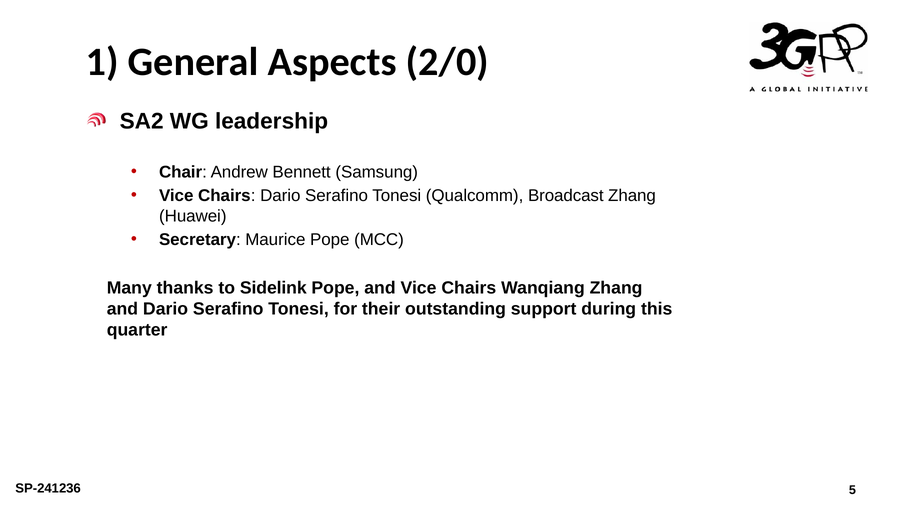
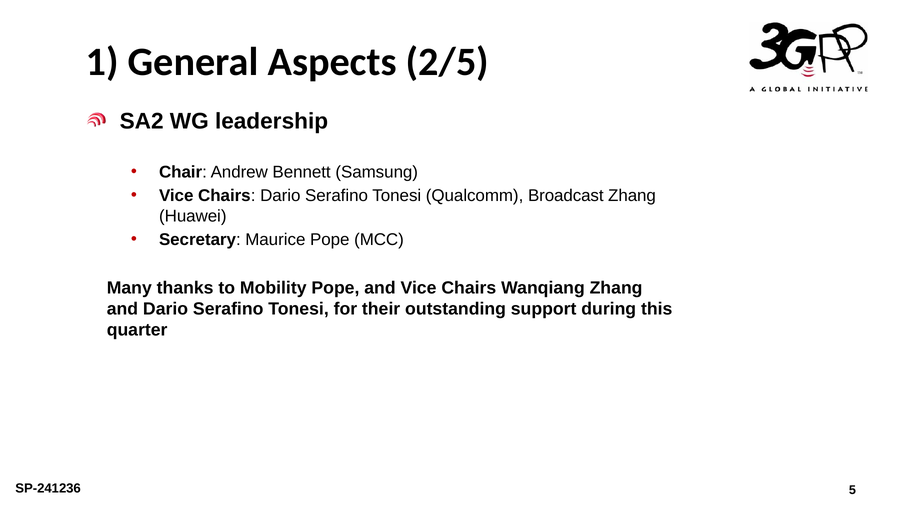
2/0: 2/0 -> 2/5 (447, 62)
Sidelink: Sidelink -> Mobility (273, 288)
